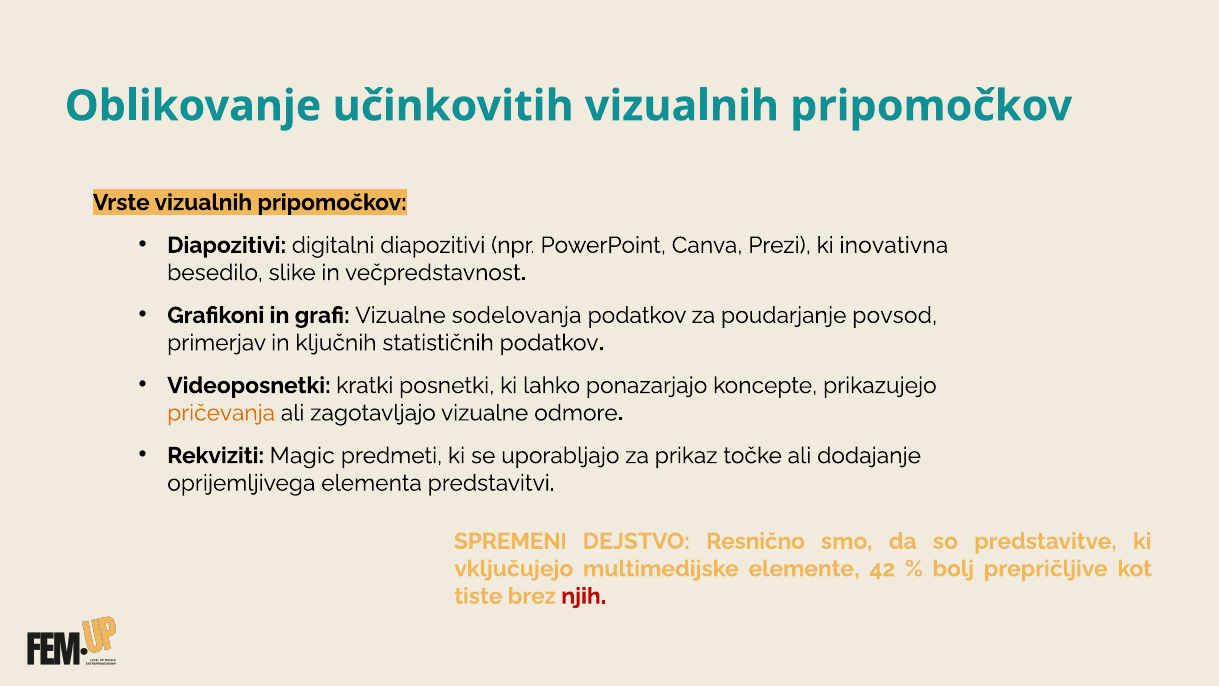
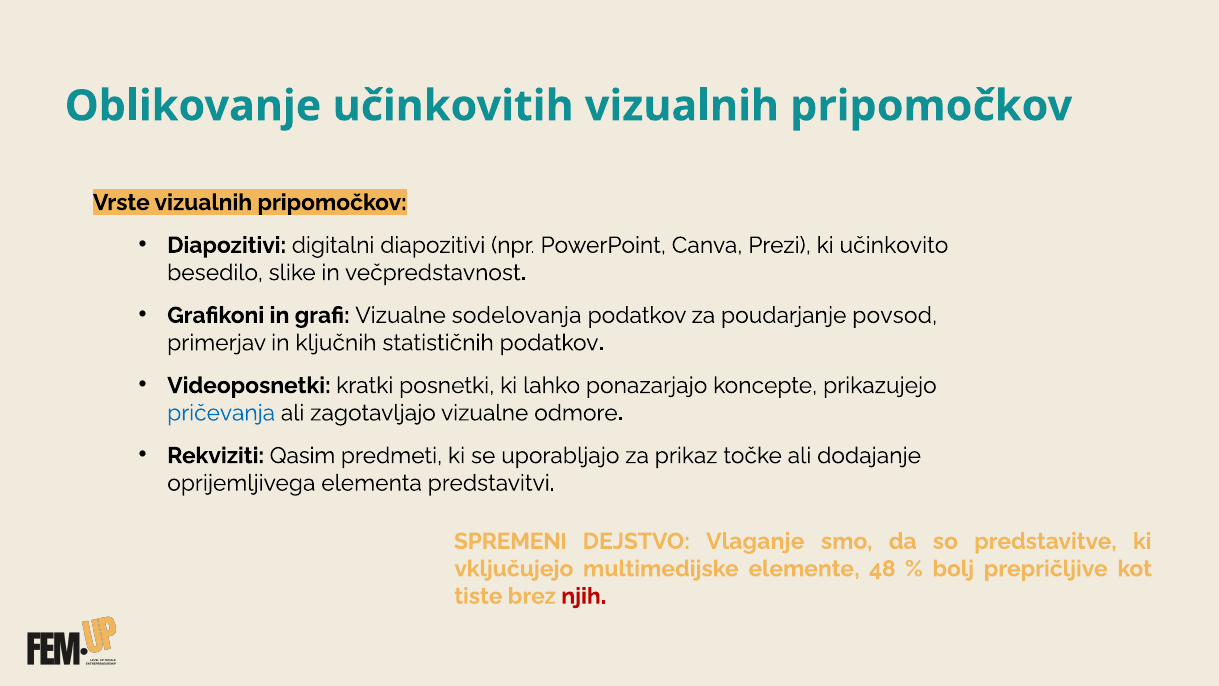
inovativna: inovativna -> učinkovito (894, 245)
pričevanja colour: orange -> blue (221, 413)
Magic: Magic -> Qasim (302, 455)
Resnično: Resnično -> Vlaganje (755, 541)
42: 42 -> 48 (882, 568)
